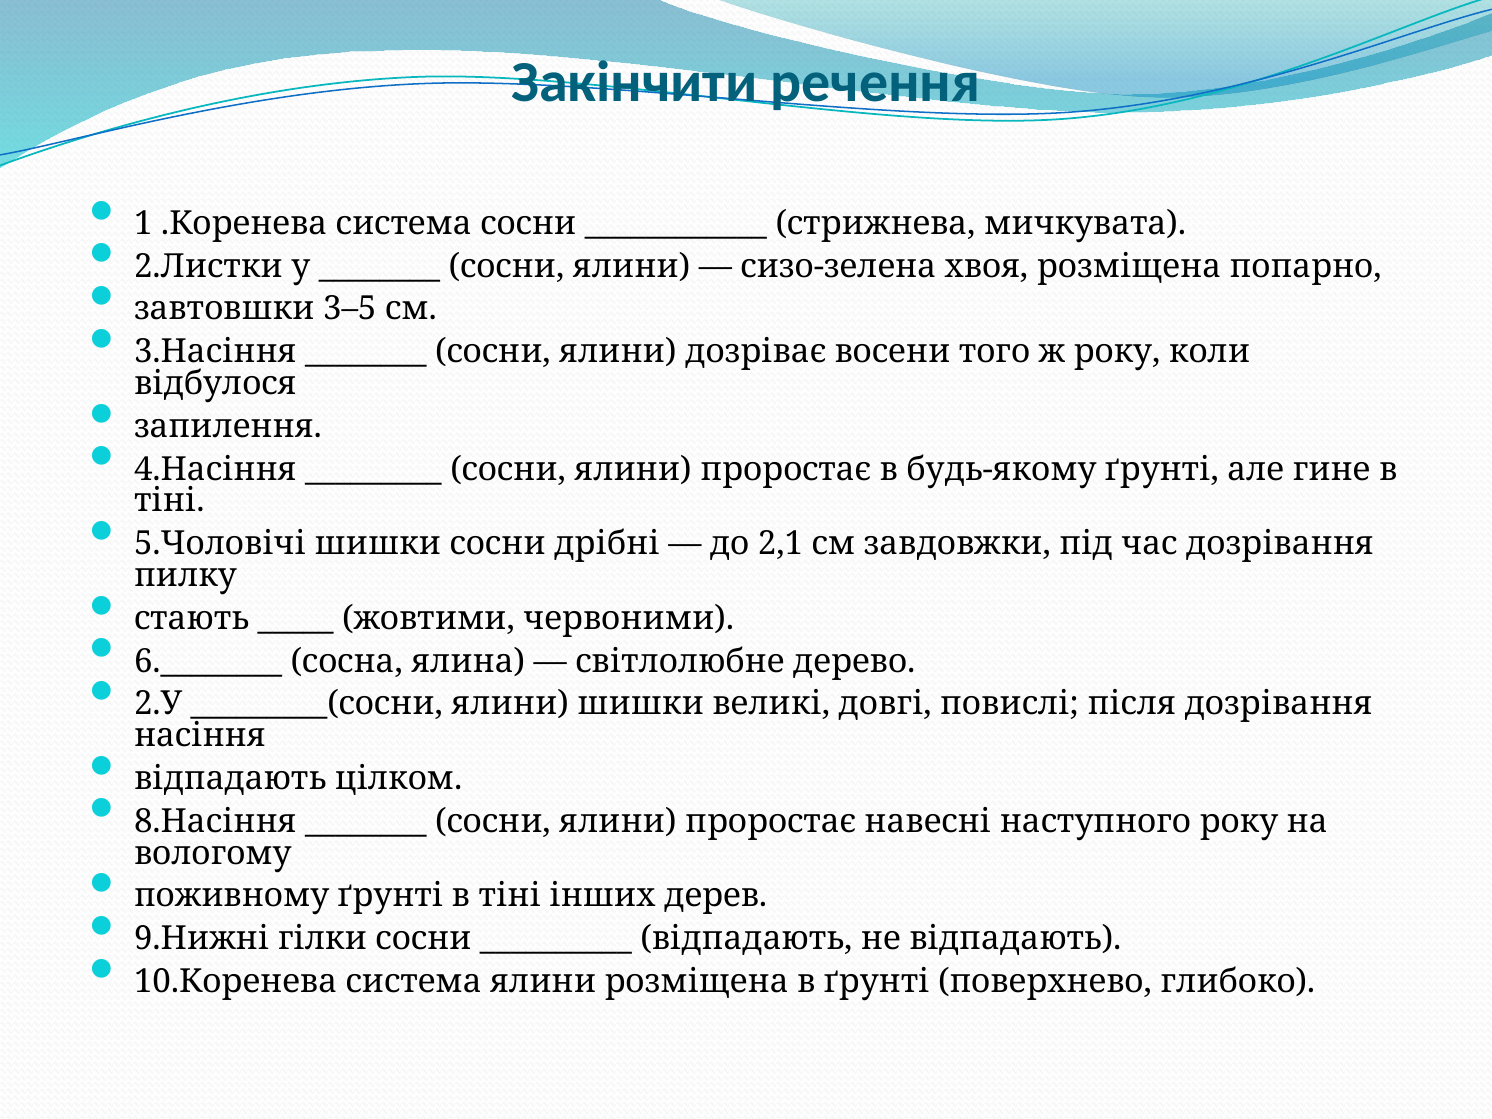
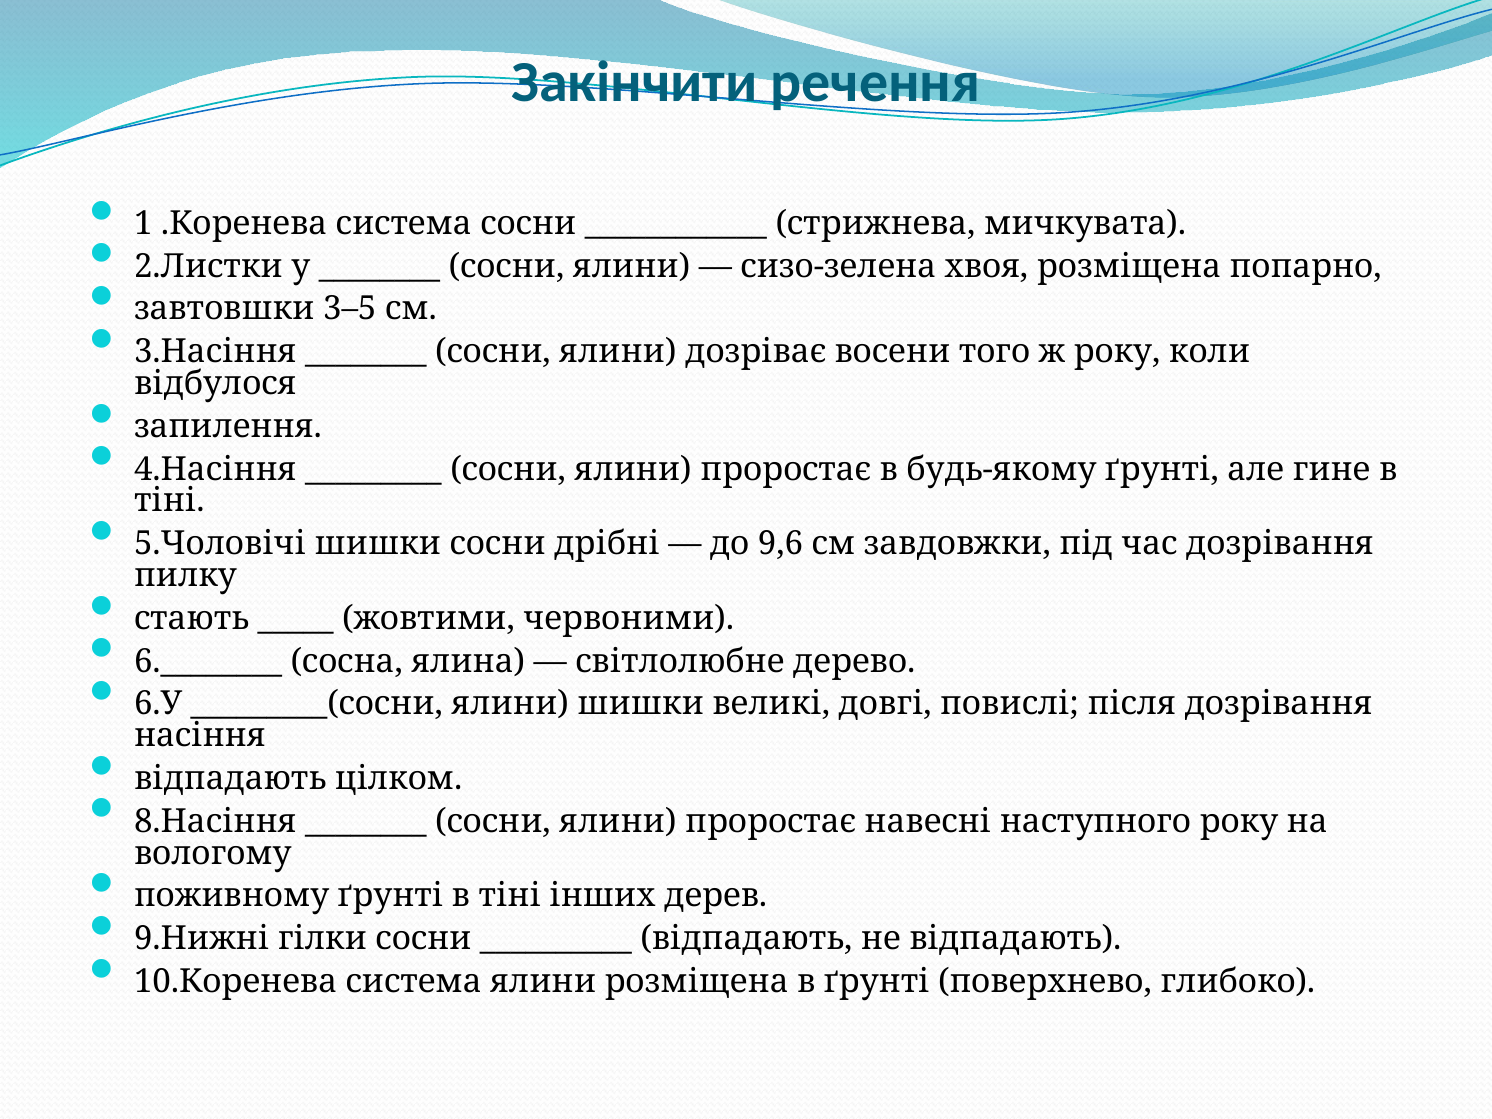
2,1: 2,1 -> 9,6 (781, 544)
2.У: 2.У -> 6.У (158, 704)
